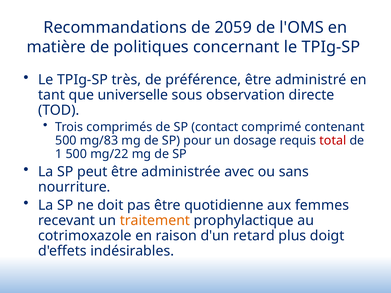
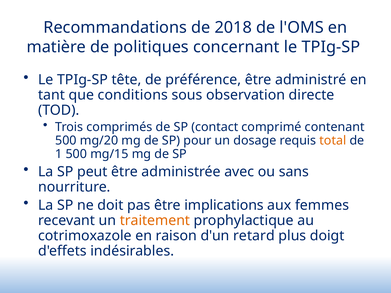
2059: 2059 -> 2018 (233, 28)
très: très -> tête (126, 80)
universelle: universelle -> conditions (133, 95)
mg/83: mg/83 -> mg/20 (99, 141)
total colour: red -> orange (333, 141)
mg/22: mg/22 -> mg/15 (109, 154)
quotidienne: quotidienne -> implications (224, 205)
